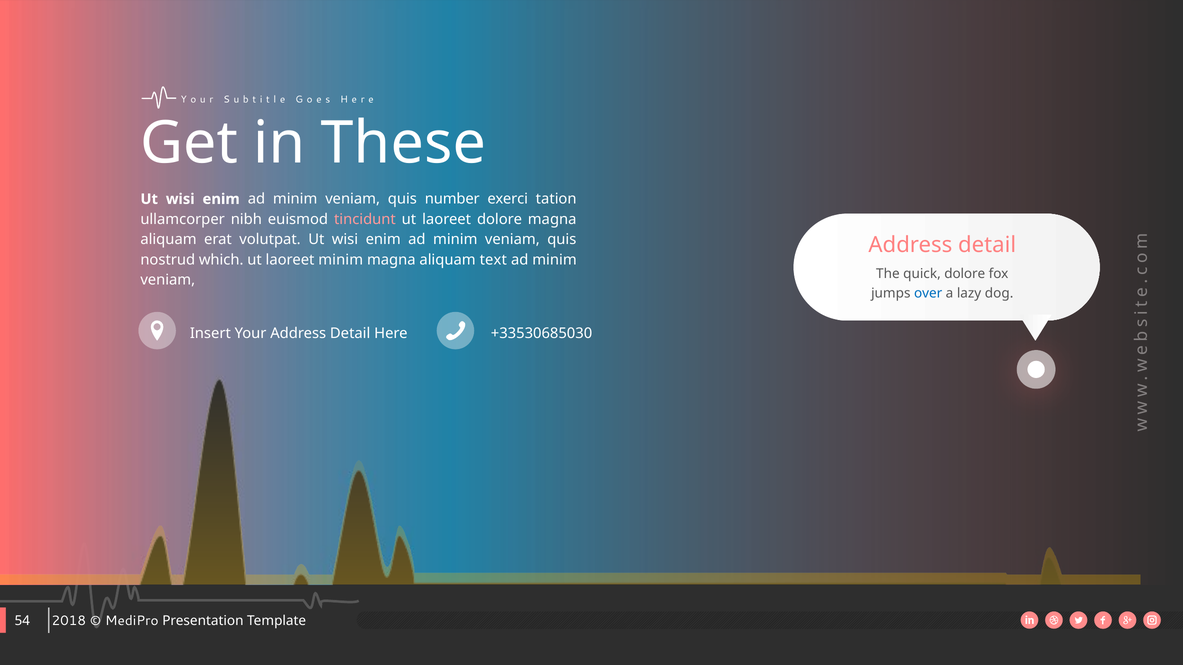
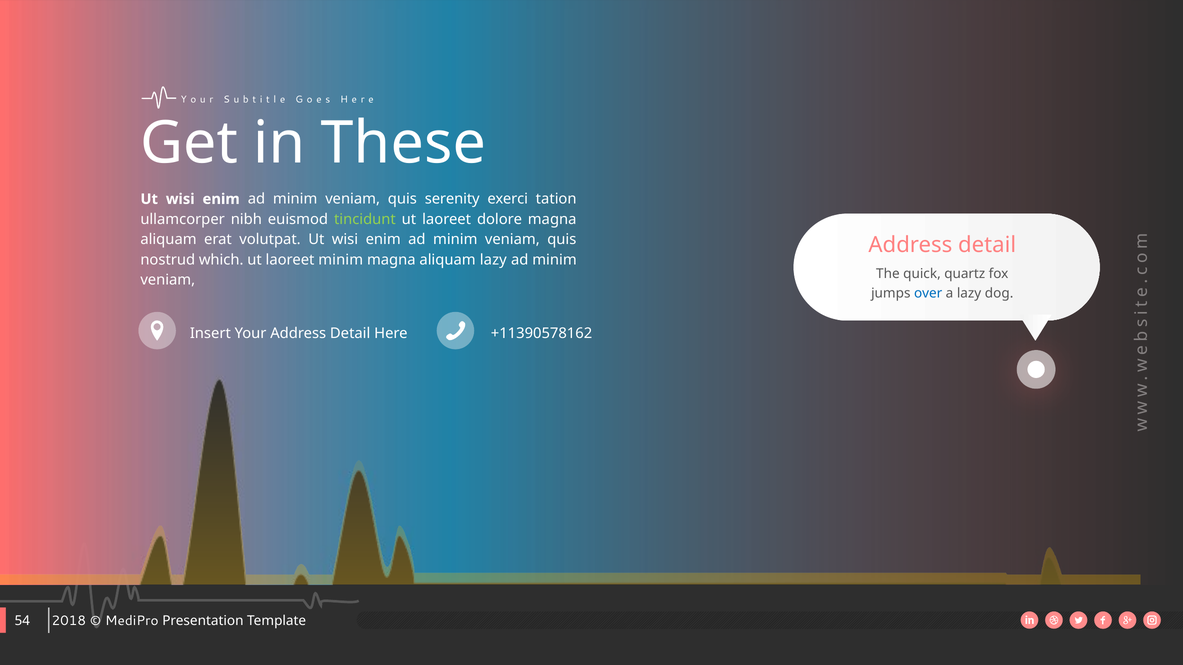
number: number -> serenity (452, 199)
tincidunt colour: pink -> light green (365, 219)
aliquam text: text -> lazy (493, 260)
quick dolore: dolore -> quartz (965, 274)
+33530685030: +33530685030 -> +11390578162 (542, 333)
